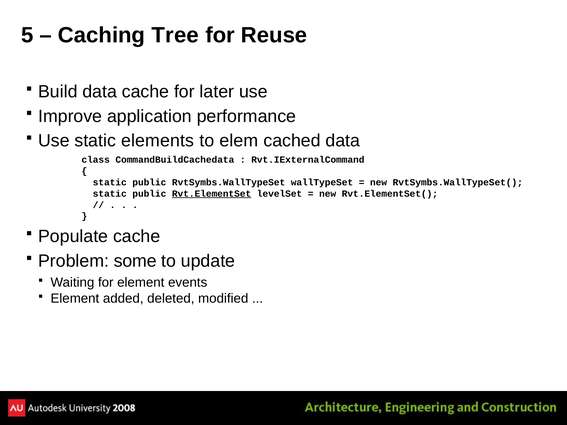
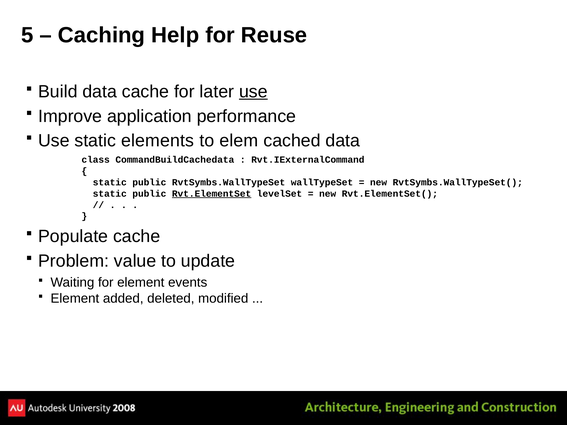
Tree: Tree -> Help (175, 35)
use underline: none -> present (253, 92)
some: some -> value (135, 261)
